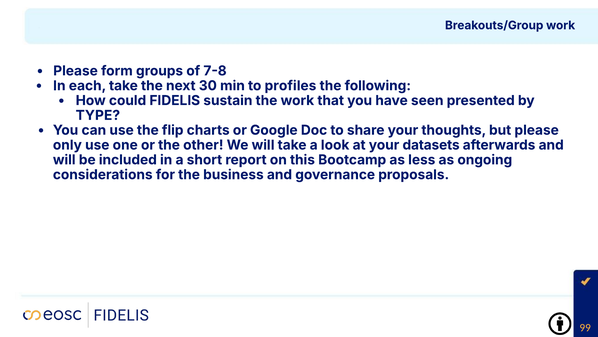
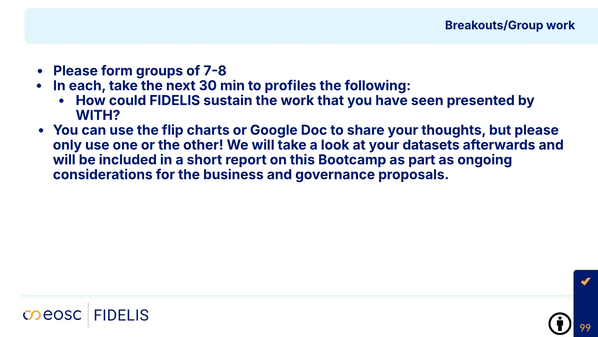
TYPE: TYPE -> WITH (98, 115)
less: less -> part (422, 160)
